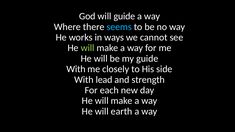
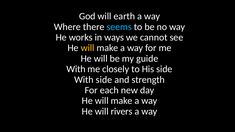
will guide: guide -> earth (124, 16)
will colour: light green -> yellow (88, 48)
With lead: lead -> side (104, 80)
earth: earth -> rivers (122, 111)
